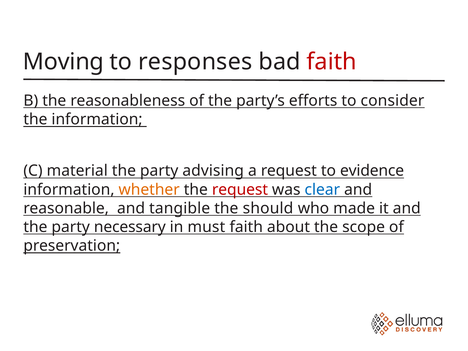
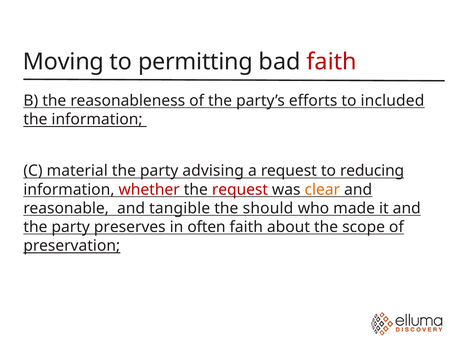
responses: responses -> permitting (195, 62)
consider: consider -> included (392, 101)
evidence: evidence -> reducing (372, 171)
whether colour: orange -> red (149, 190)
clear colour: blue -> orange (322, 190)
necessary: necessary -> preserves (130, 227)
must: must -> often (206, 227)
